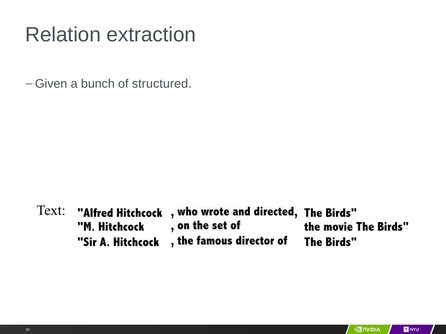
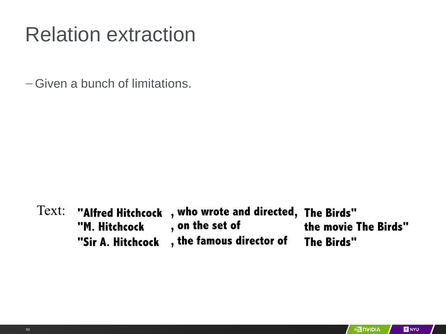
structured: structured -> limitations (162, 84)
